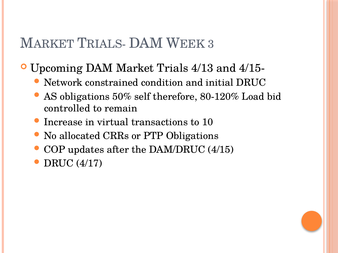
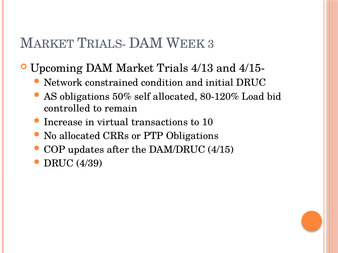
self therefore: therefore -> allocated (175, 97)
4/17: 4/17 -> 4/39 (89, 164)
